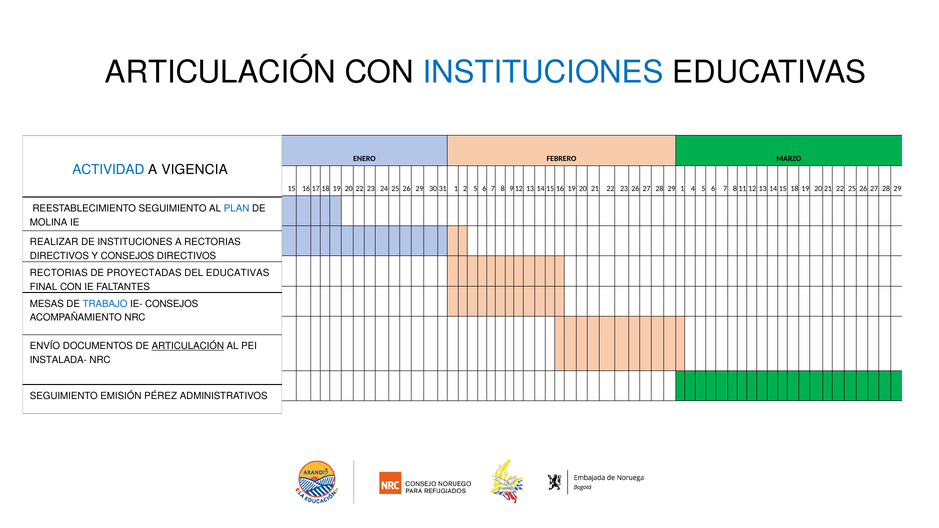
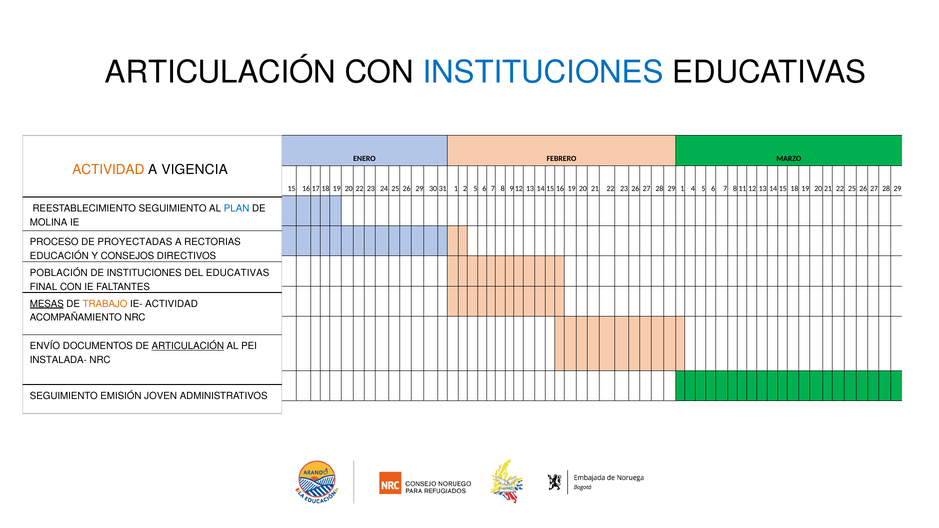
ACTIVIDAD colour: blue -> orange (108, 170)
REALIZAR: REALIZAR -> PROCESO (54, 242)
DE INSTITUCIONES: INSTITUCIONES -> PROYECTADAS (135, 242)
DIRECTIVOS: DIRECTIVOS -> EDUCACIÓN (59, 256)
RECTORIAS: RECTORIAS -> POBLACIÓN (59, 273)
DE PROYECTADAS: PROYECTADAS -> INSTITUCIONES (144, 273)
MESAS underline: none -> present (47, 304)
TRABAJO colour: blue -> orange (105, 304)
IE- CONSEJOS: CONSEJOS -> ACTIVIDAD (172, 304)
PÉREZ: PÉREZ -> JOVEN (161, 396)
